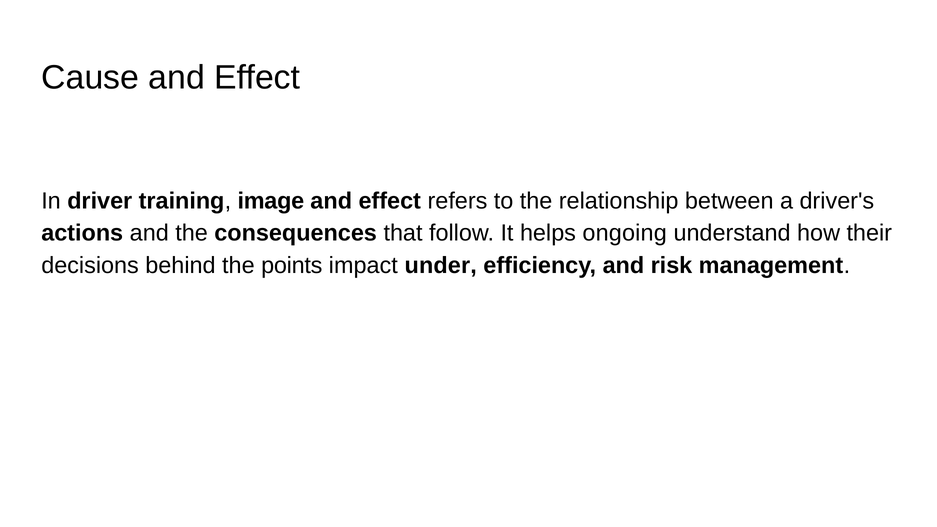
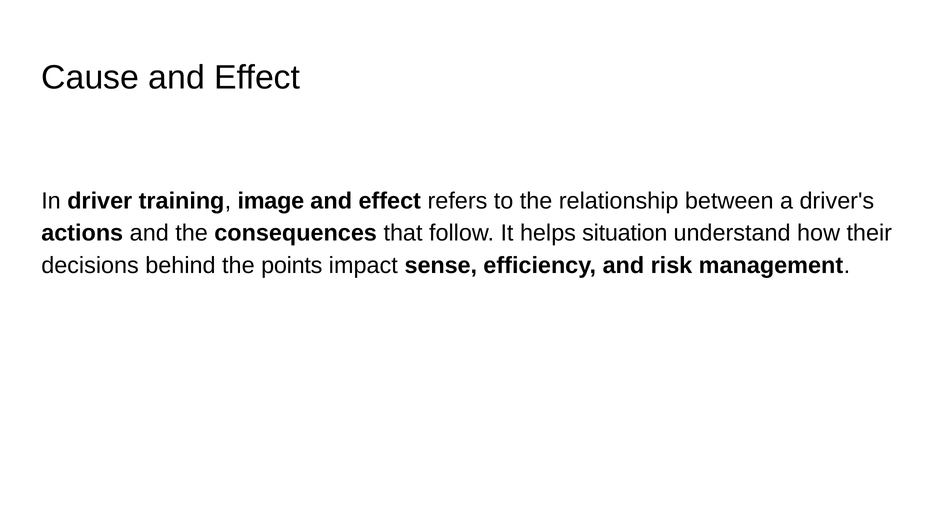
ongoing: ongoing -> situation (625, 233)
under: under -> sense (441, 266)
